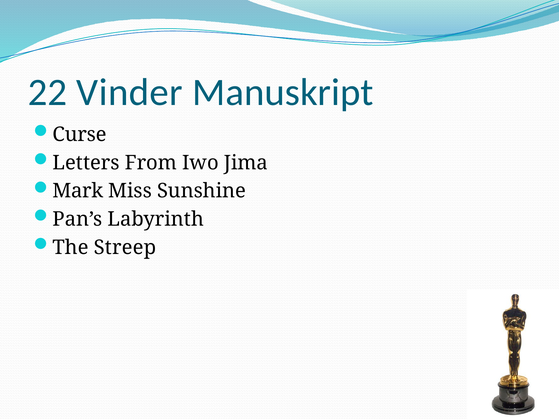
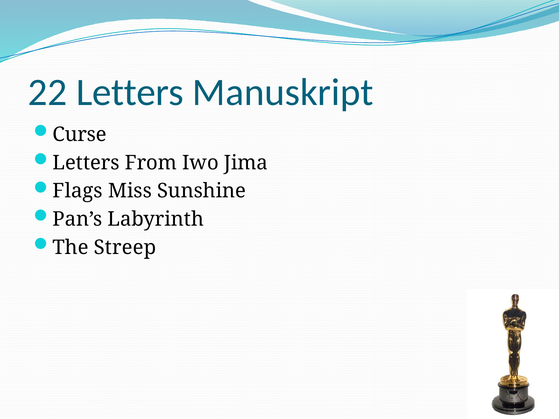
22 Vinder: Vinder -> Letters (130, 92)
Mark: Mark -> Flags (78, 191)
